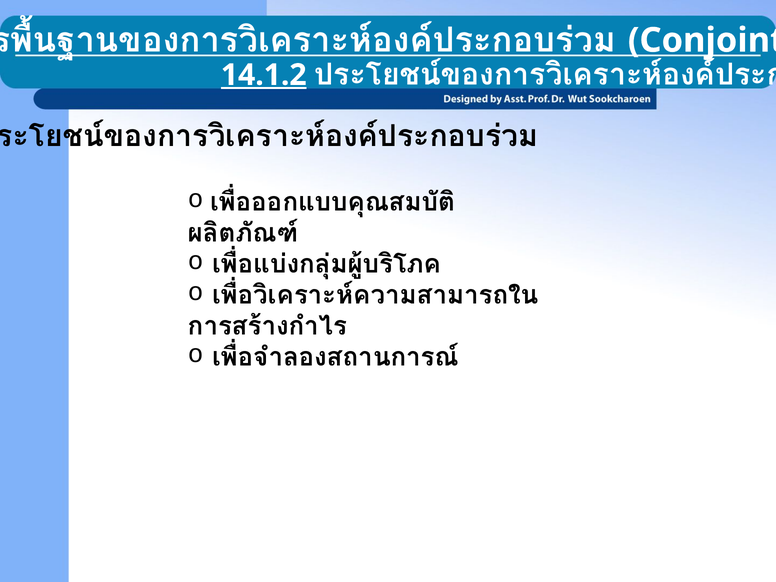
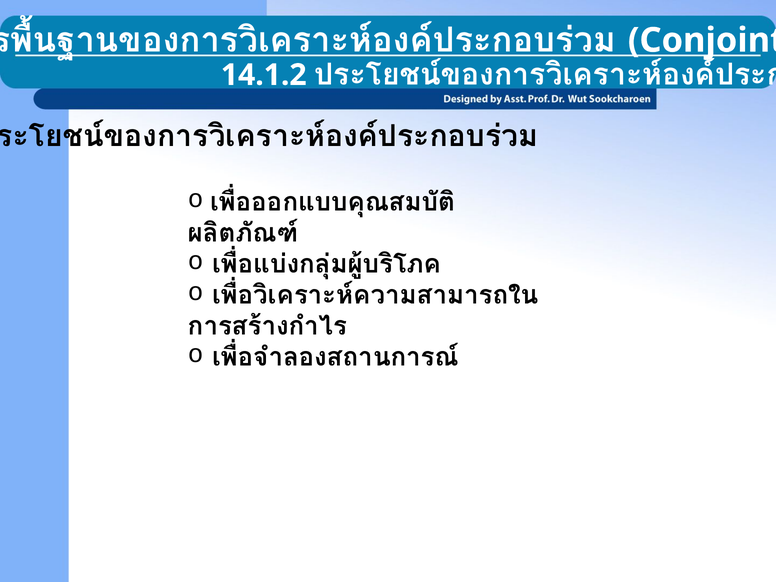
14.1.2 underline: present -> none (264, 75)
